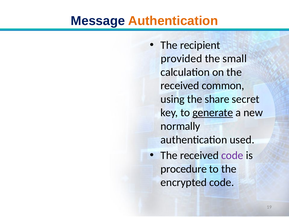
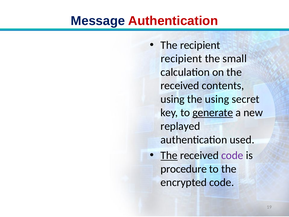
Authentication colour: orange -> red (173, 21)
provided: provided -> recipient (181, 59)
common: common -> contents (223, 86)
the share: share -> using (217, 99)
normally: normally -> replayed (180, 126)
The underline: none -> present (169, 155)
